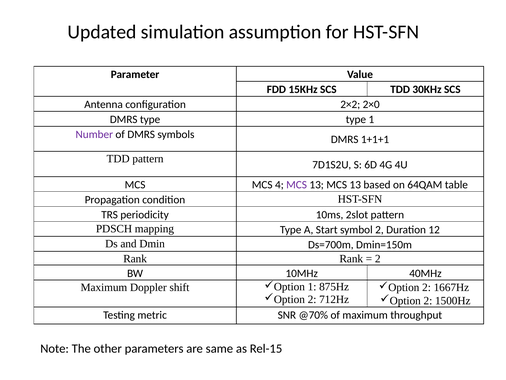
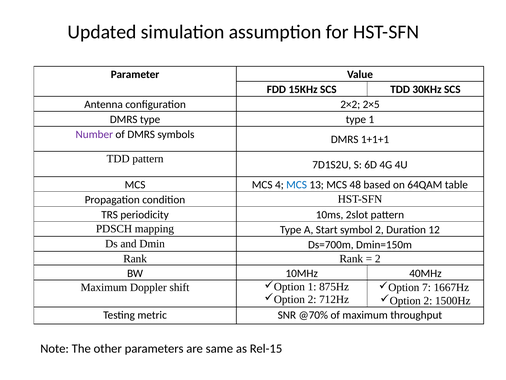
2×0: 2×0 -> 2×5 (371, 104)
MCS colour: purple -> blue (297, 185)
13 MCS 13: 13 -> 48 (355, 185)
2: 2 -> 7 (427, 287)
